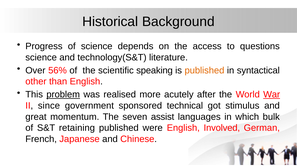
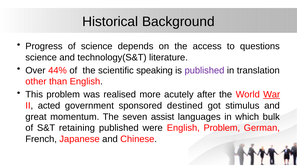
56%: 56% -> 44% (57, 70)
published colour: orange -> purple (204, 70)
syntactical: syntactical -> translation (258, 70)
problem underline: present -> none (63, 95)
since: since -> acted (49, 106)
technical: technical -> destined (185, 106)
English Involved: Involved -> Problem (222, 128)
